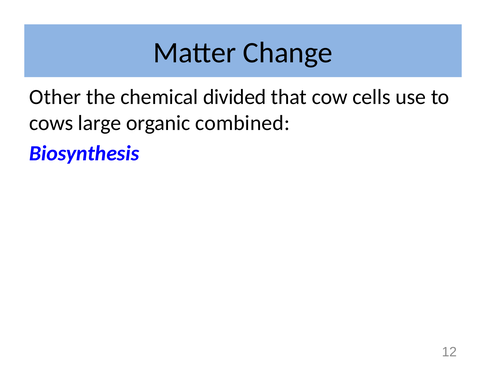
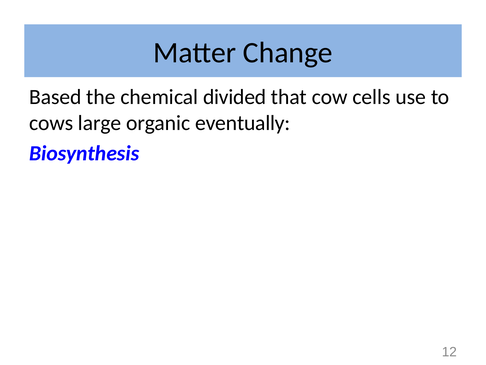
Other: Other -> Based (55, 97)
combined: combined -> eventually (243, 123)
